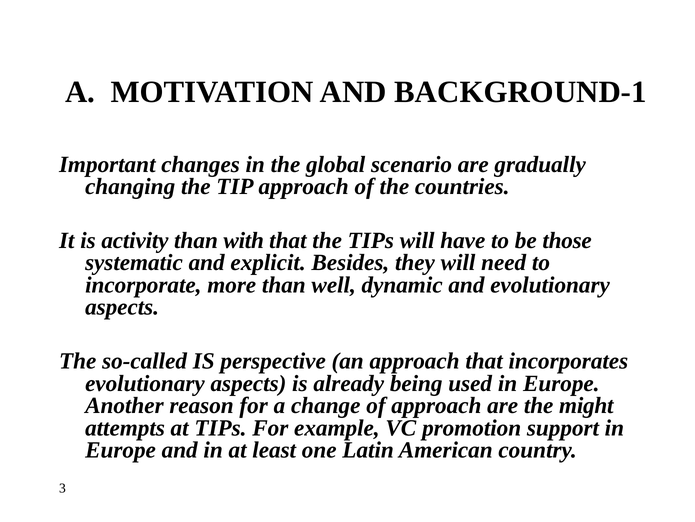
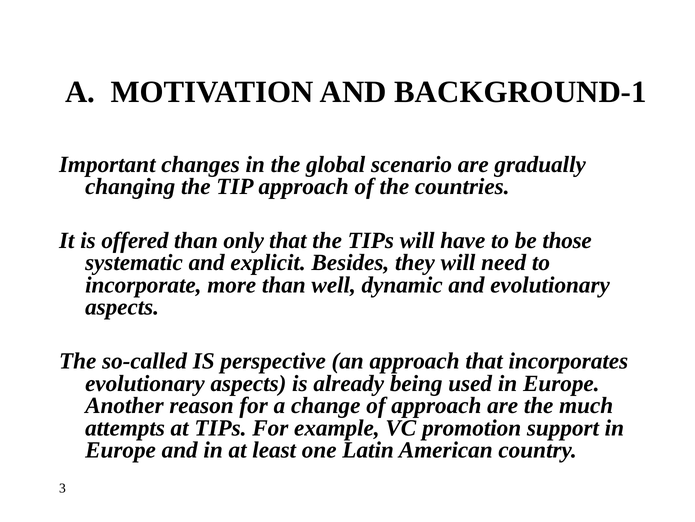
activity: activity -> offered (135, 240)
with: with -> only (244, 240)
might: might -> much (586, 405)
